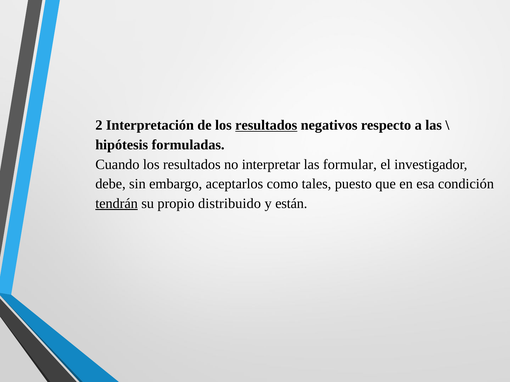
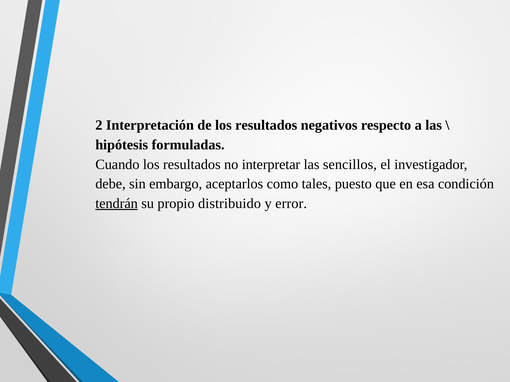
resultados underline: present -> none (266, 125)
formular: formular -> sencillos (350, 165)
están: están -> error (291, 204)
